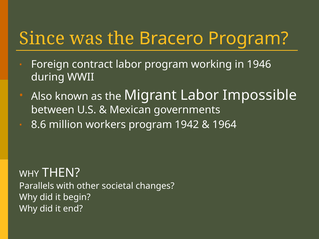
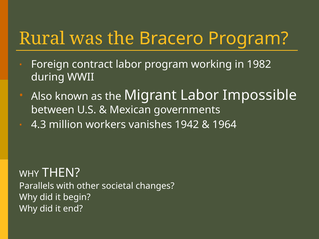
Since: Since -> Rural (42, 38)
1946: 1946 -> 1982 (259, 65)
8.6: 8.6 -> 4.3 (39, 125)
workers program: program -> vanishes (150, 125)
